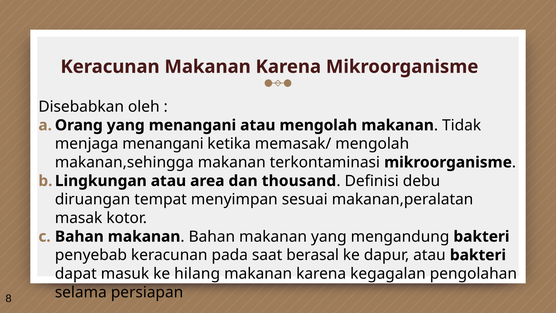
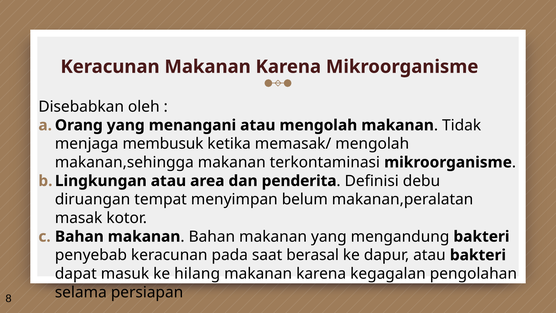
menjaga menangani: menangani -> membusuk (163, 144)
thousand: thousand -> penderita (299, 181)
sesuai: sesuai -> belum (305, 199)
